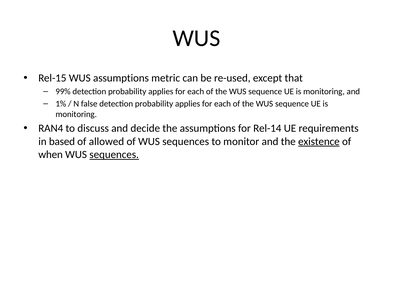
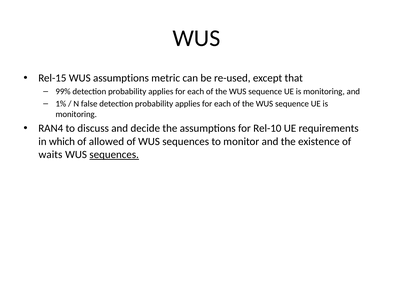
Rel-14: Rel-14 -> Rel-10 (267, 128)
based: based -> which (62, 141)
existence underline: present -> none (319, 141)
when: when -> waits (50, 154)
